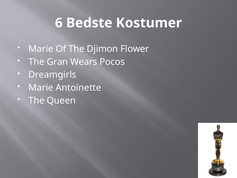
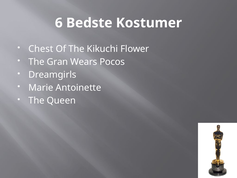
Marie: Marie -> Chest (41, 49)
Djimon: Djimon -> Kikuchi (102, 49)
